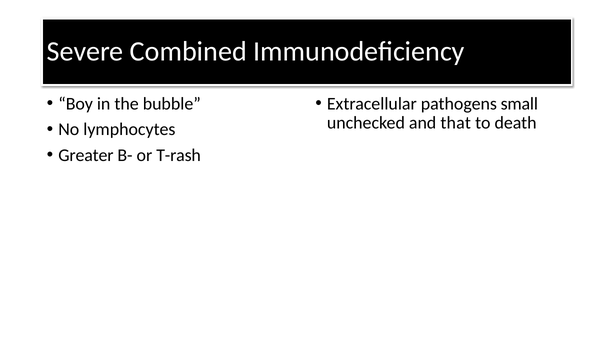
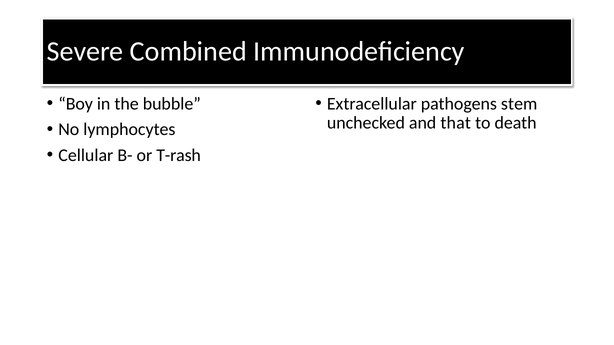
small: small -> stem (519, 104)
Greater: Greater -> Cellular (86, 155)
